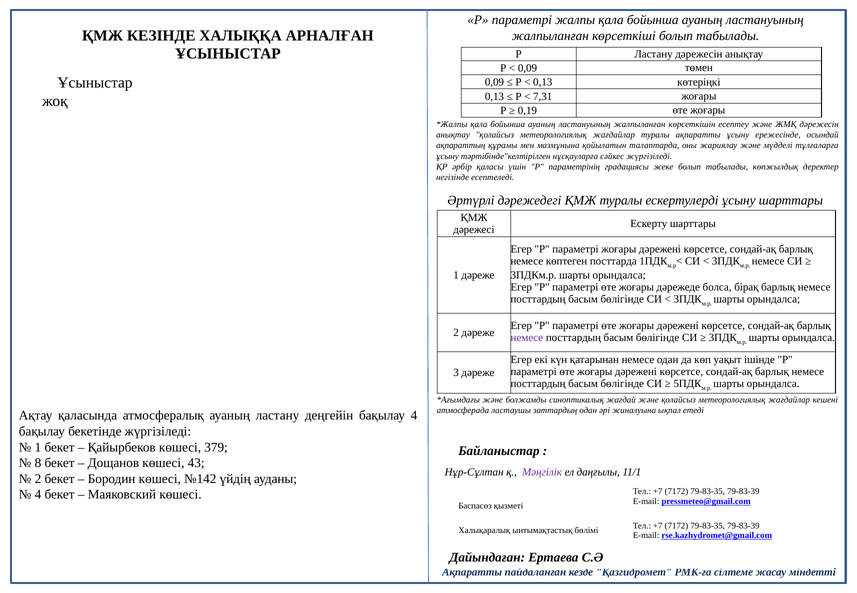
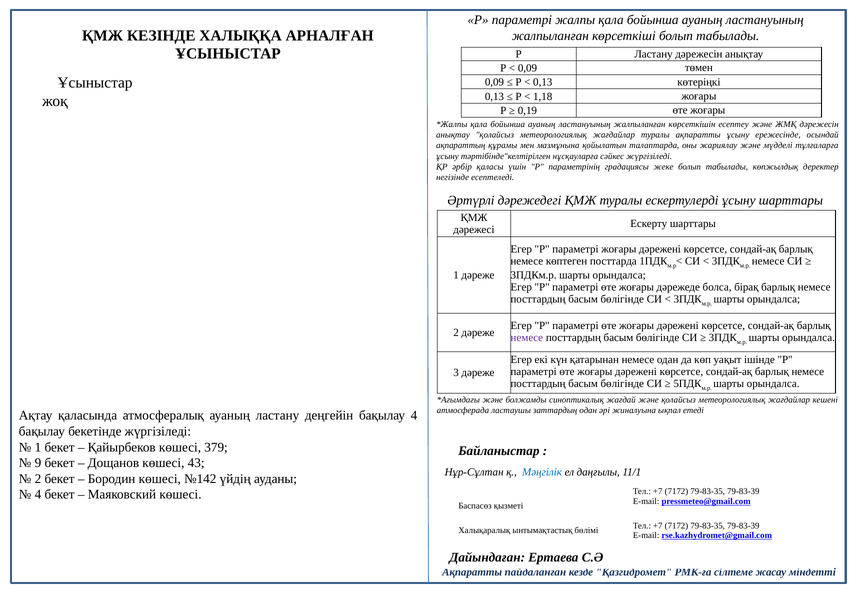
7,31: 7,31 -> 1,18 (543, 97)
8: 8 -> 9 (38, 463)
Мәңгілік colour: purple -> blue (542, 472)
